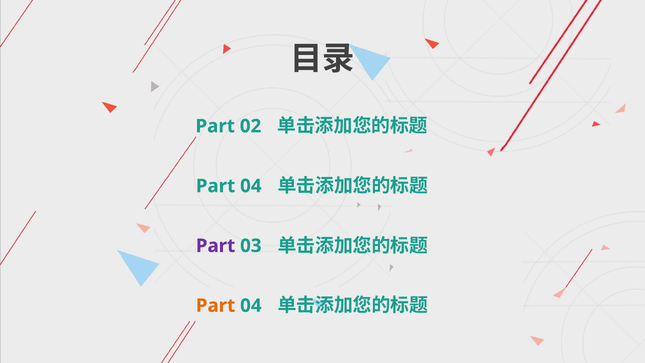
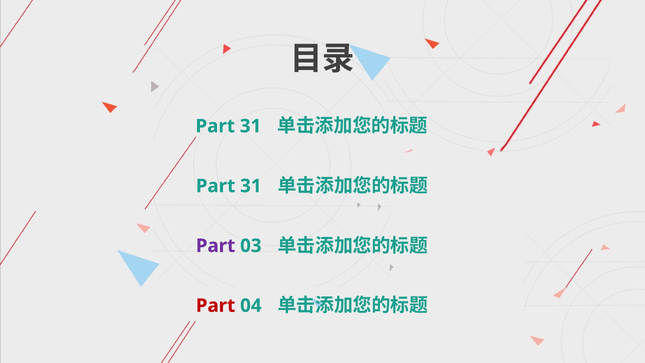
02: 02 -> 31 (251, 126)
04: 04 -> 31 (251, 186)
Part colour: orange -> red (216, 306)
